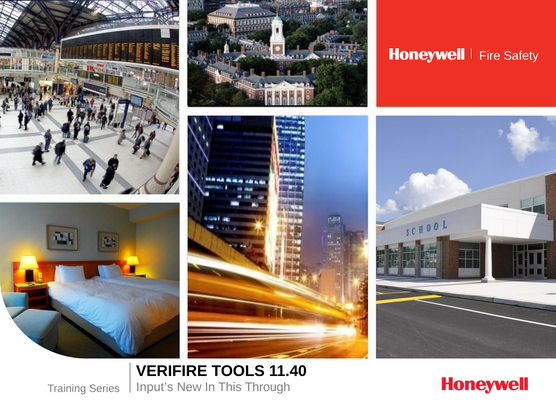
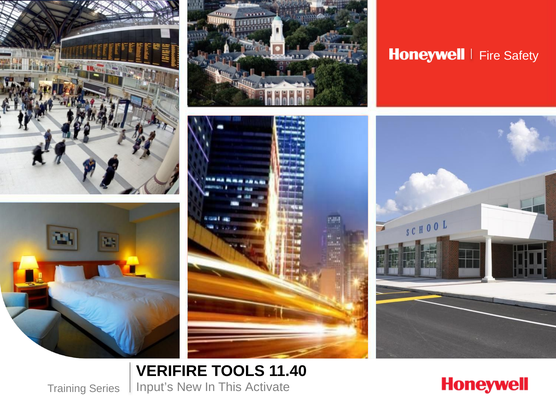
Through: Through -> Activate (267, 387)
